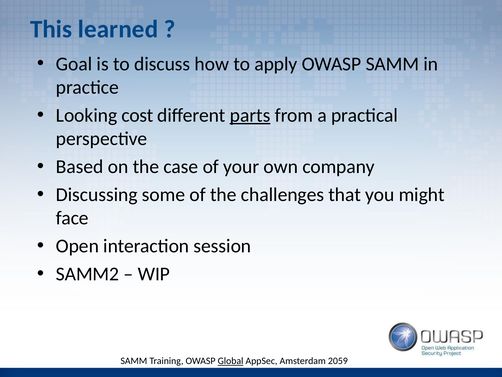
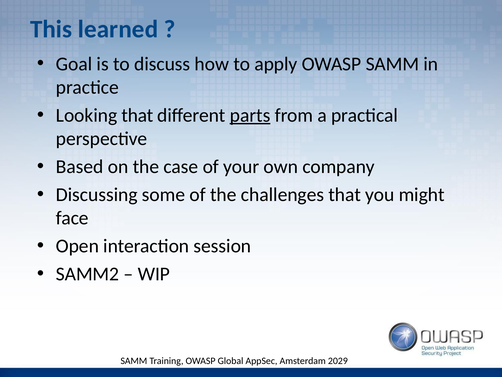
Looking cost: cost -> that (137, 115)
Global underline: present -> none (231, 361)
2059: 2059 -> 2029 (338, 361)
